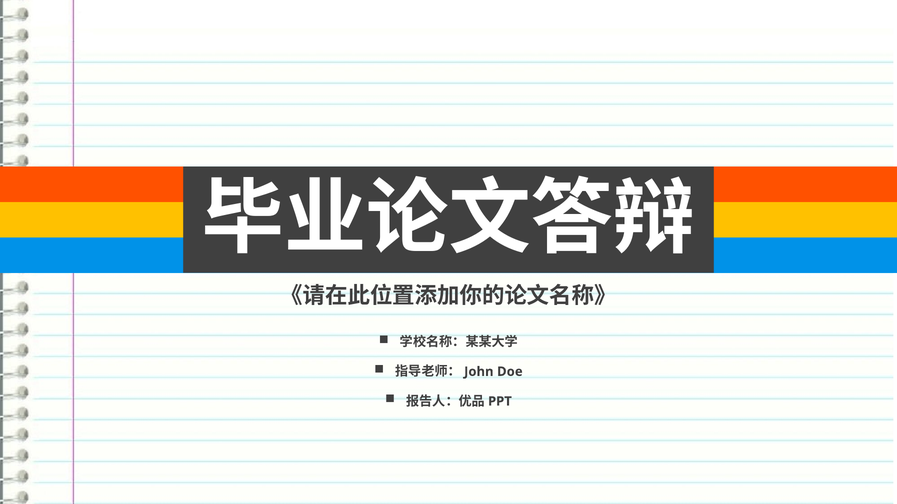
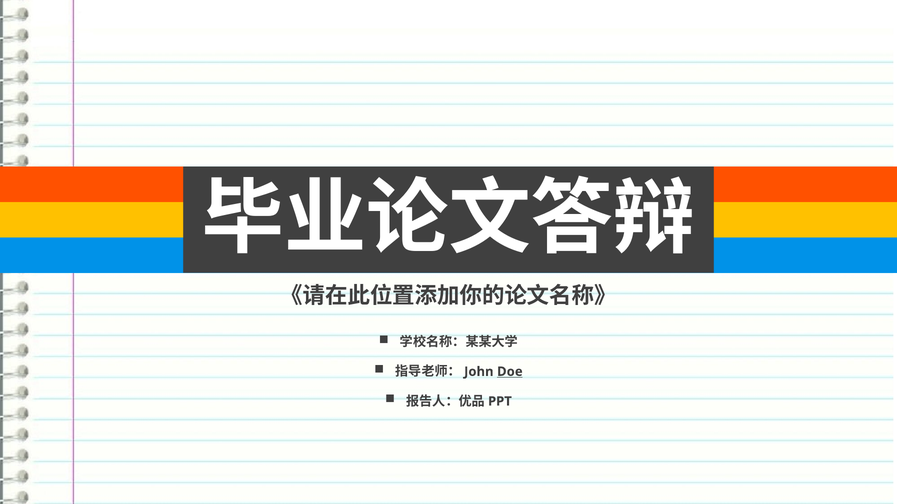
Doe underline: none -> present (510, 372)
